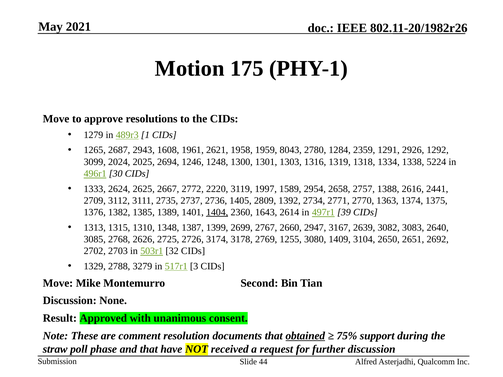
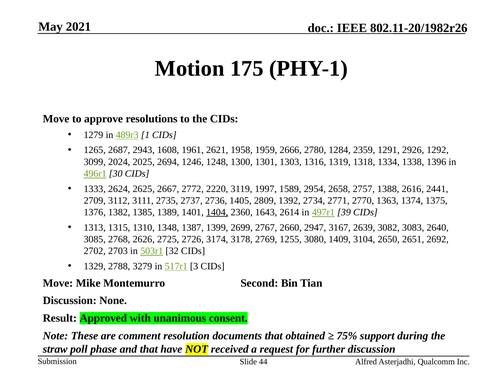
8043: 8043 -> 2666 (291, 150)
5224: 5224 -> 1396 (436, 162)
obtained underline: present -> none (305, 336)
